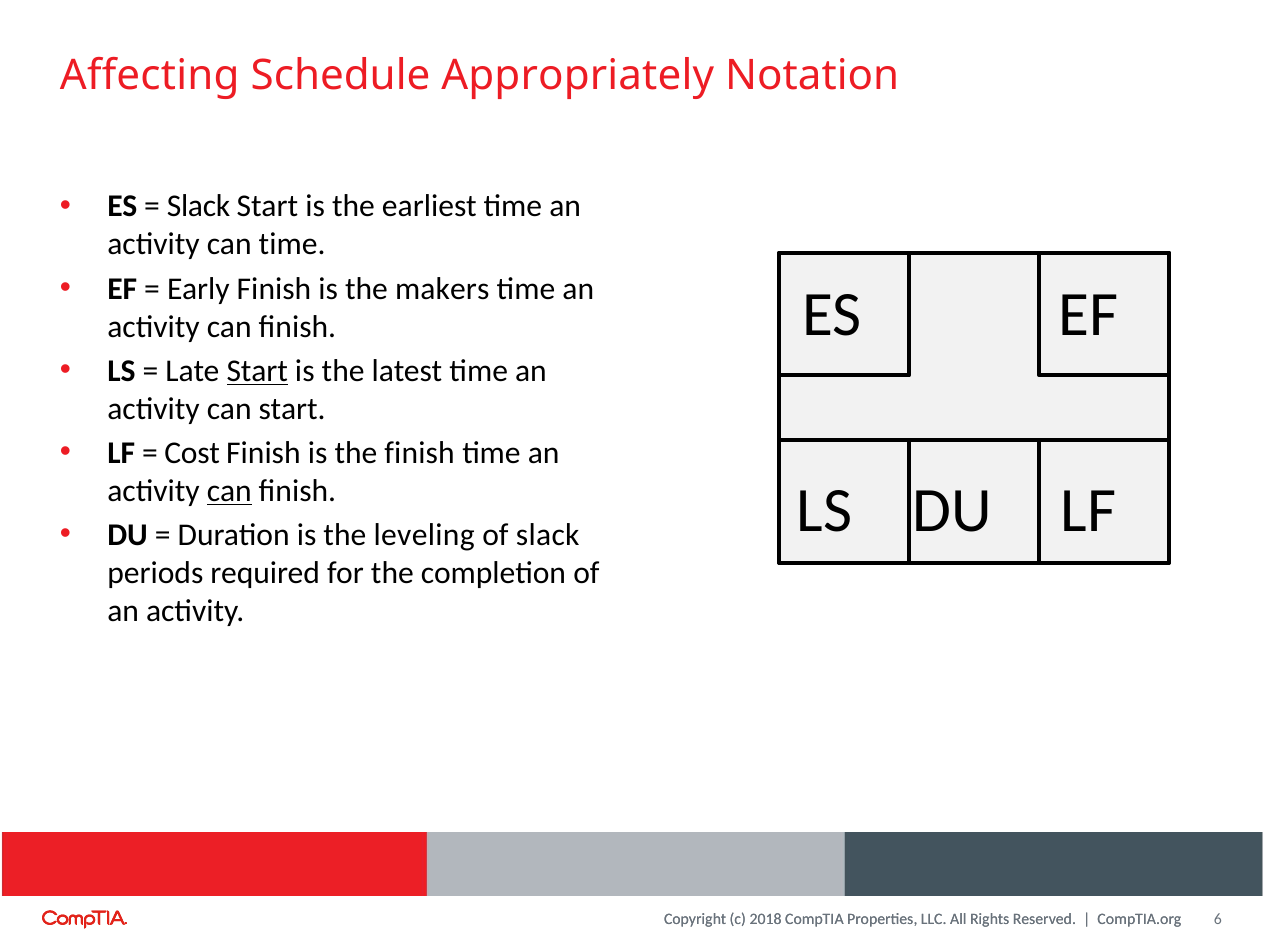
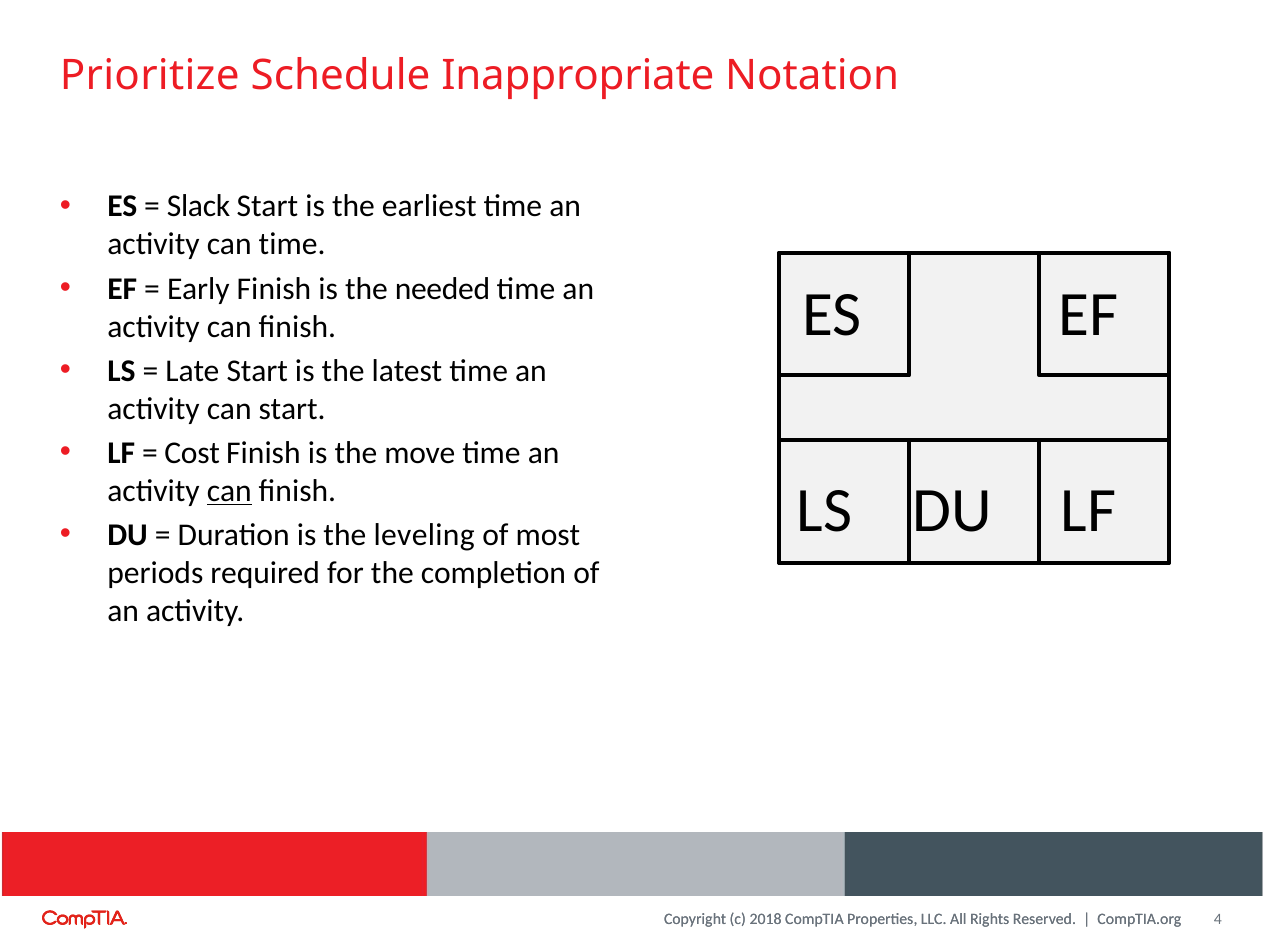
Affecting: Affecting -> Prioritize (150, 75)
Appropriately: Appropriately -> Inappropriate (578, 75)
makers: makers -> needed (442, 289)
Start underline: present -> none (257, 371)
the finish: finish -> move (420, 453)
of slack: slack -> most (548, 535)
6: 6 -> 4 (1218, 919)
